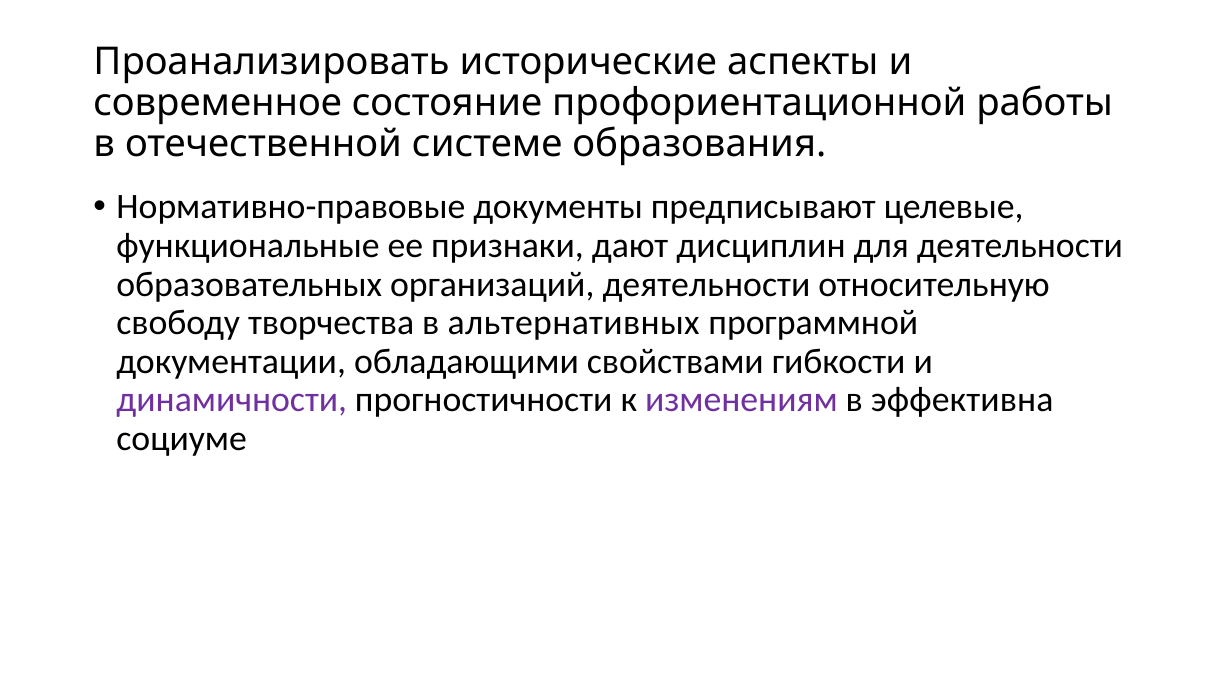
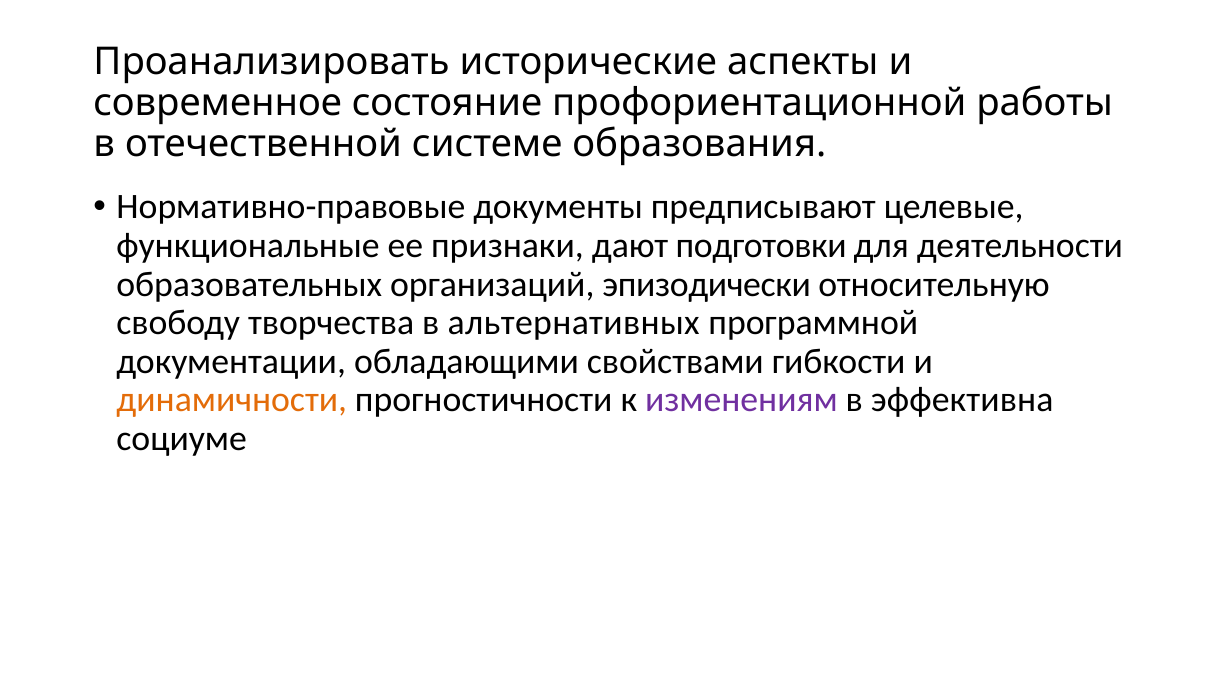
дисциплин: дисциплин -> подготовки (761, 246)
организаций деятельности: деятельности -> эпизодически (707, 285)
динамичности colour: purple -> orange (232, 400)
